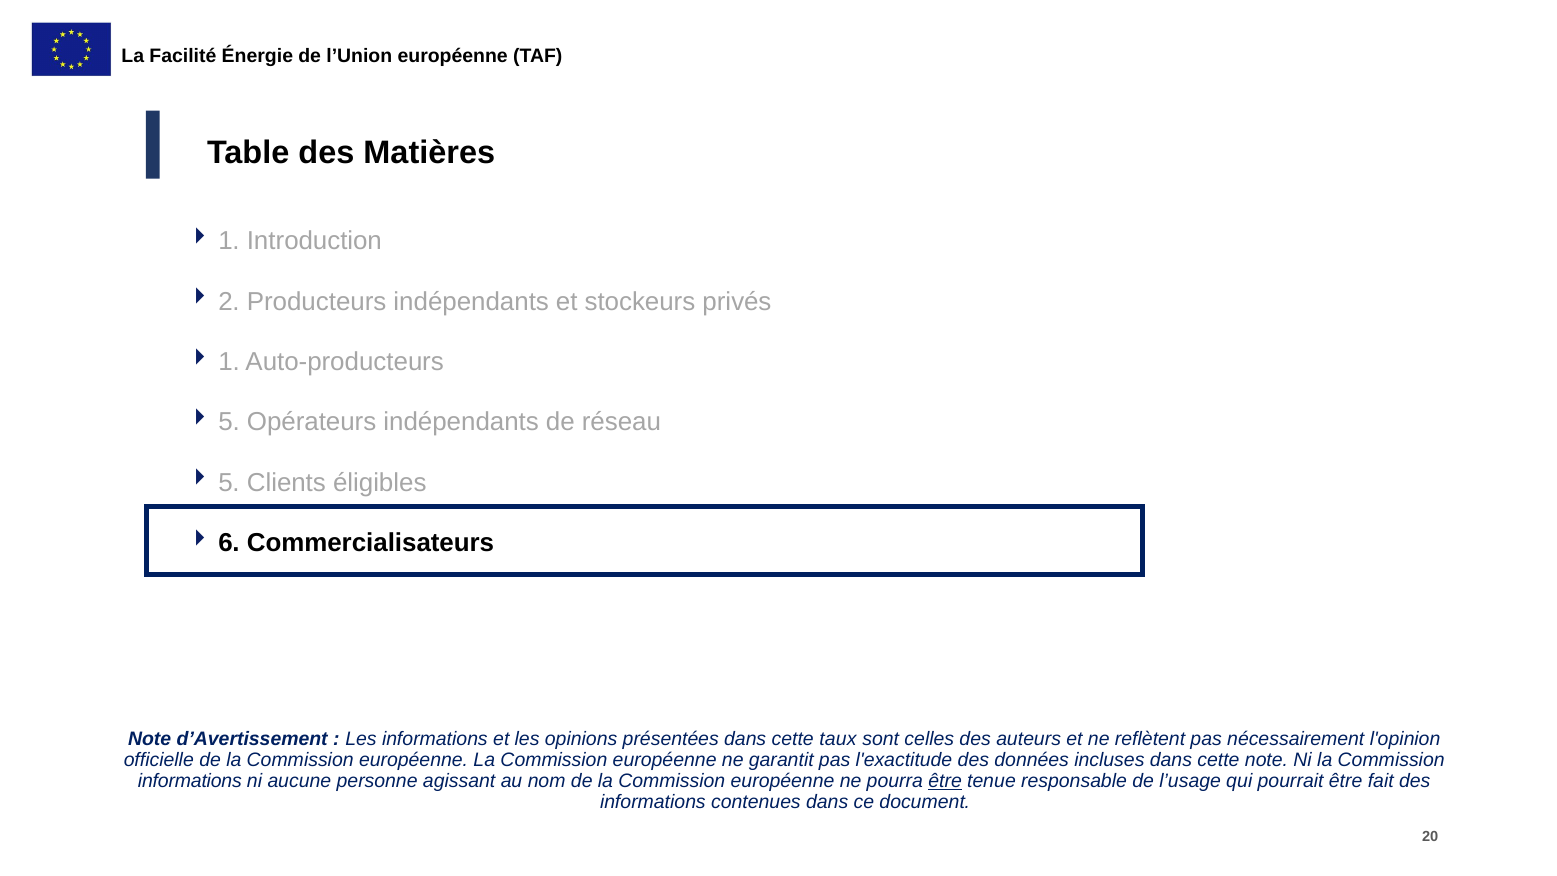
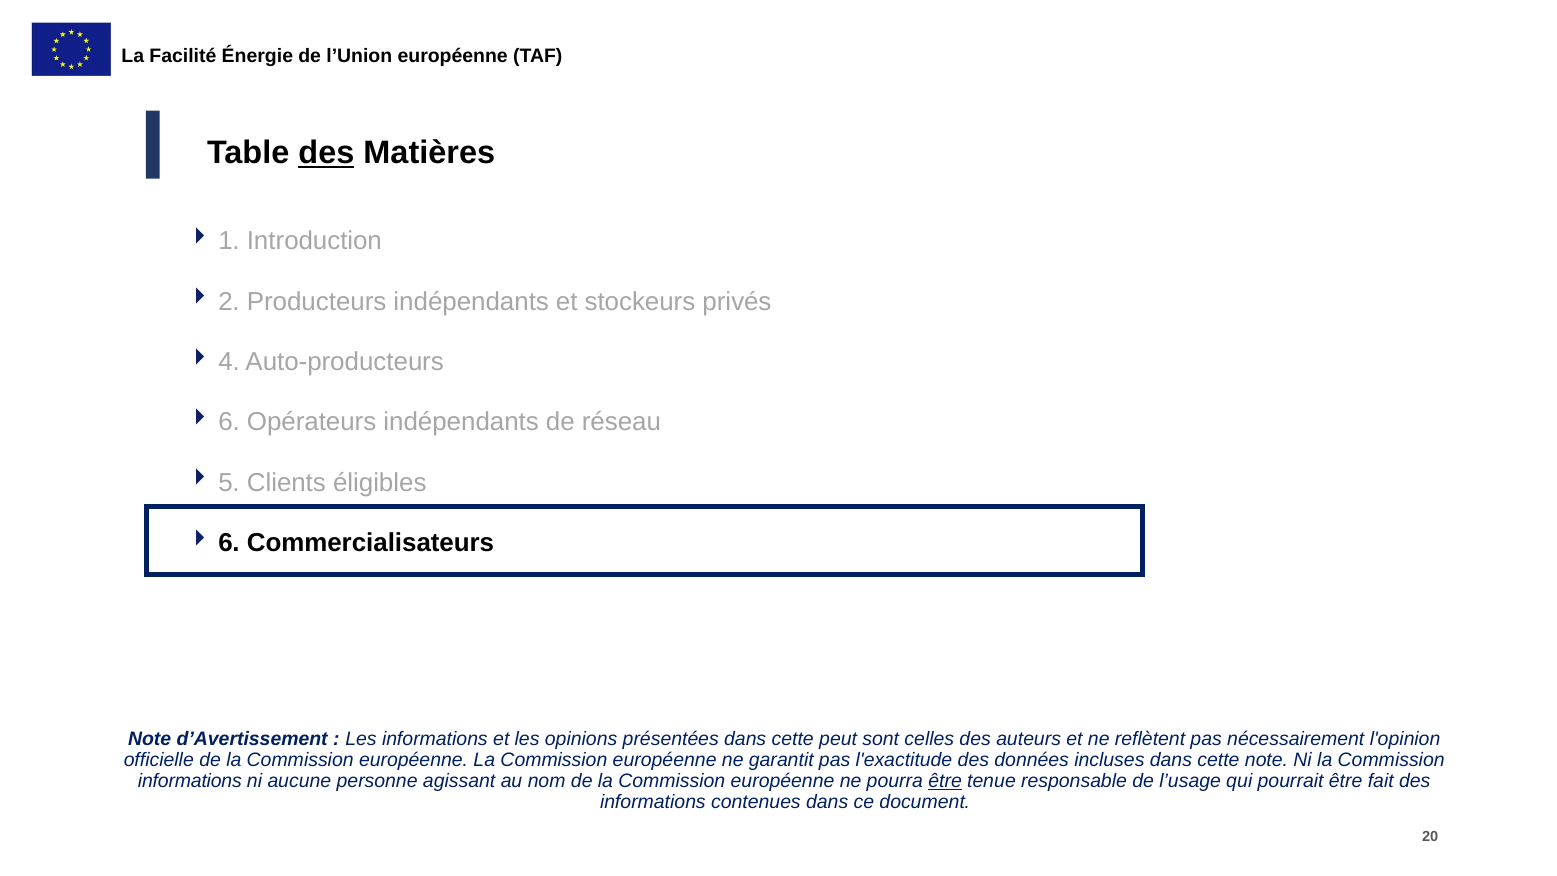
des underline: none -> present (326, 153)
1: 1 -> 4 (229, 362)
5: 5 -> 6 (229, 422)
taux: taux -> peut (838, 739)
